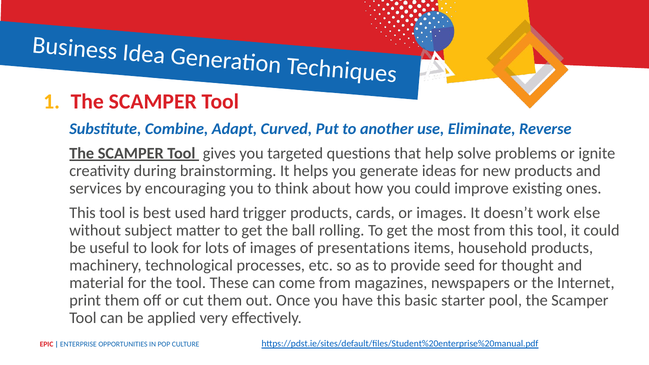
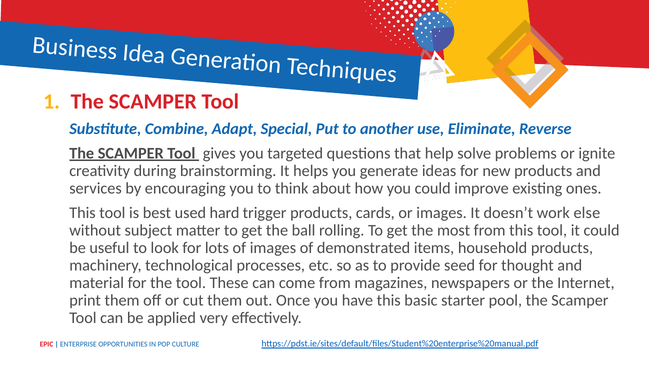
Curved: Curved -> Special (286, 129)
presentations: presentations -> demonstrated (364, 248)
